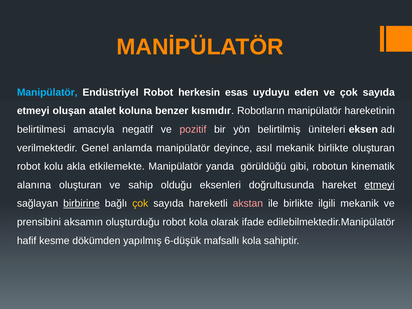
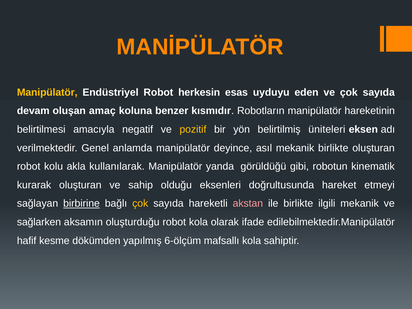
Manipülatör colour: light blue -> yellow (47, 92)
etmeyi: etmeyi -> devam (33, 111)
atalet: atalet -> amaç (102, 111)
pozitif colour: pink -> yellow (193, 129)
etkilemekte: etkilemekte -> kullanılarak (117, 166)
alanına: alanına -> kurarak (34, 185)
etmeyi underline: present -> none (380, 185)
prensibini: prensibini -> sağlarken (39, 222)
6-düşük: 6-düşük -> 6-ölçüm (183, 241)
